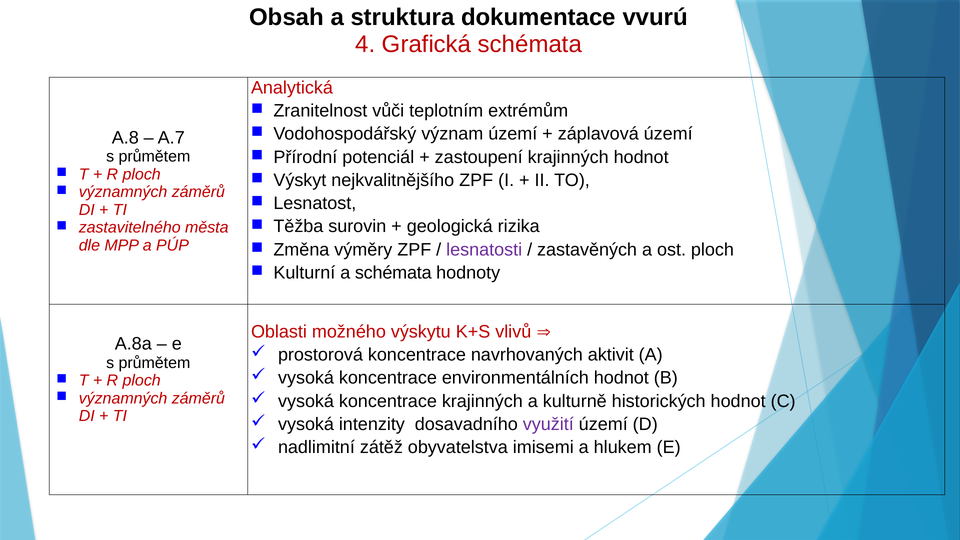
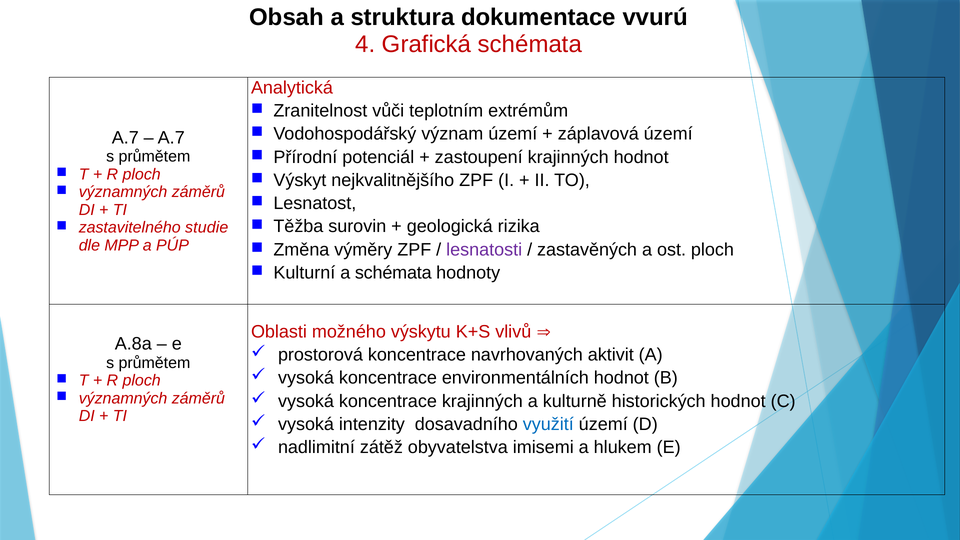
A.8: A.8 -> A.7 (125, 138)
města: města -> studie (207, 228)
využití colour: purple -> blue (548, 424)
